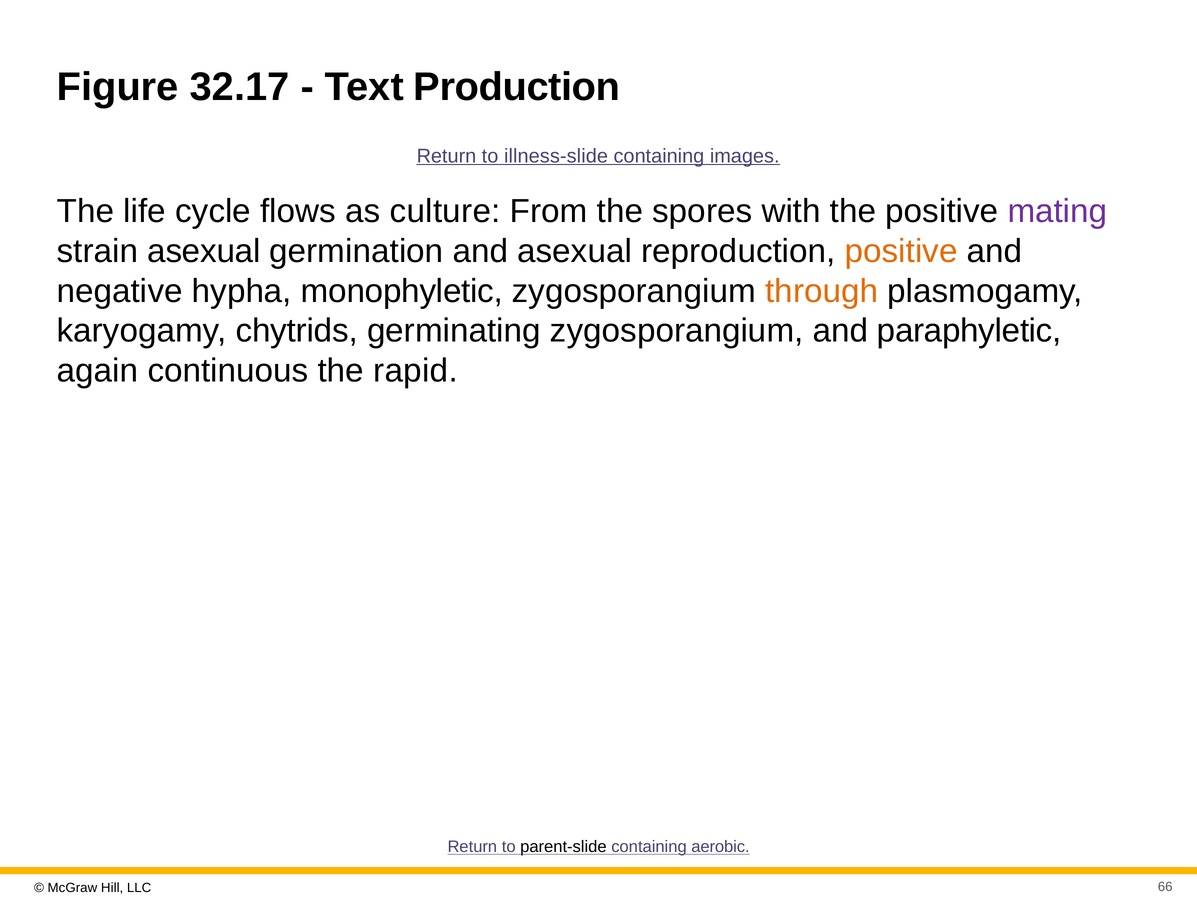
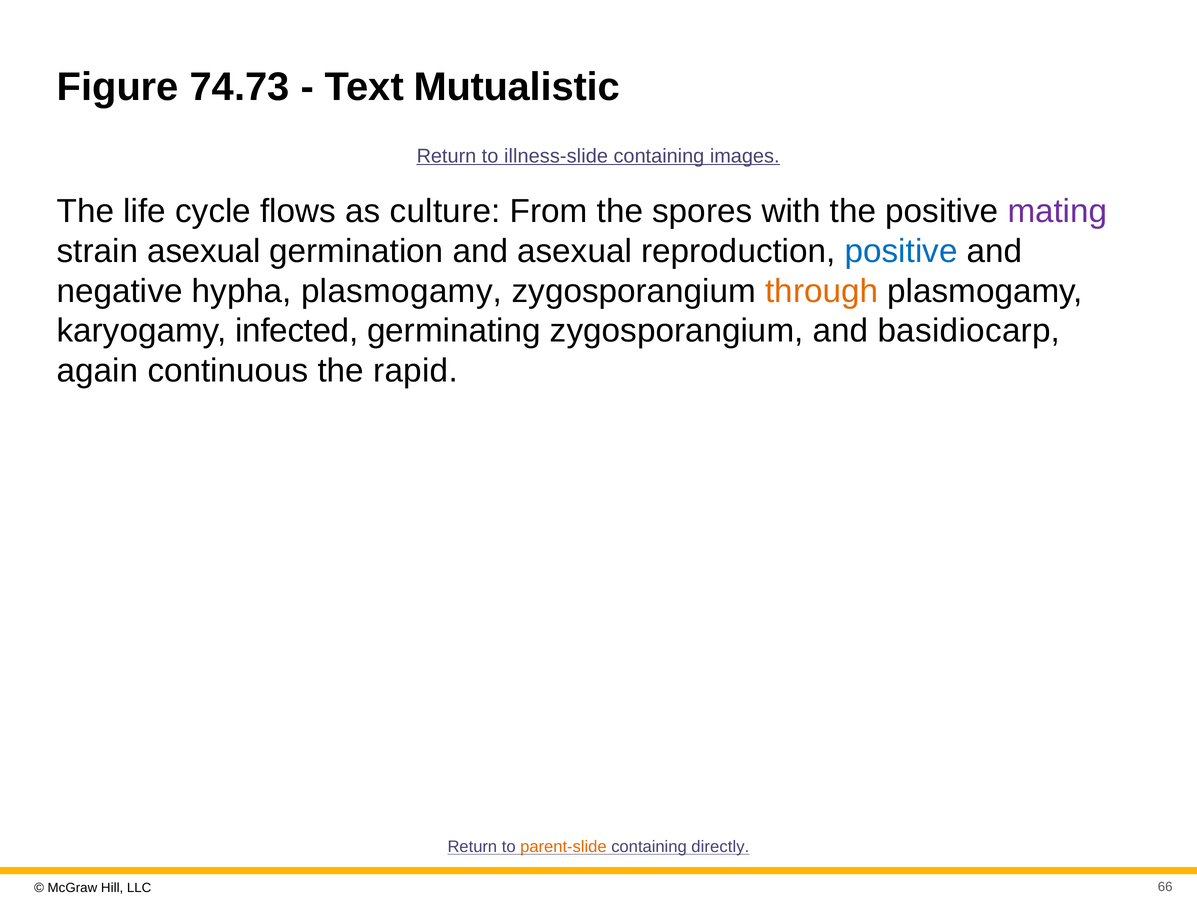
32.17: 32.17 -> 74.73 (240, 87)
Production: Production -> Mutualistic (517, 87)
positive colour: orange -> blue (901, 251)
hypha monophyletic: monophyletic -> plasmogamy (402, 291)
chytrids: chytrids -> infected (297, 331)
paraphyletic: paraphyletic -> basidiocarp (969, 331)
parent-slide colour: black -> orange (563, 847)
aerobic: aerobic -> directly (720, 847)
